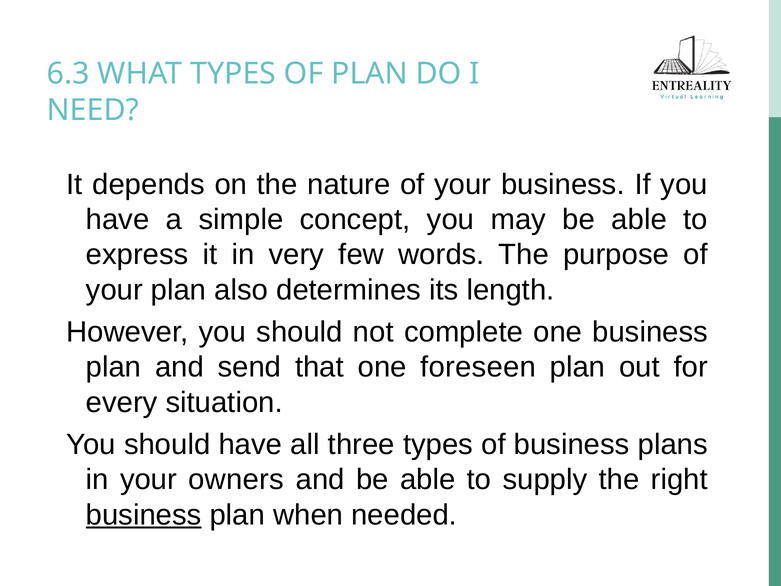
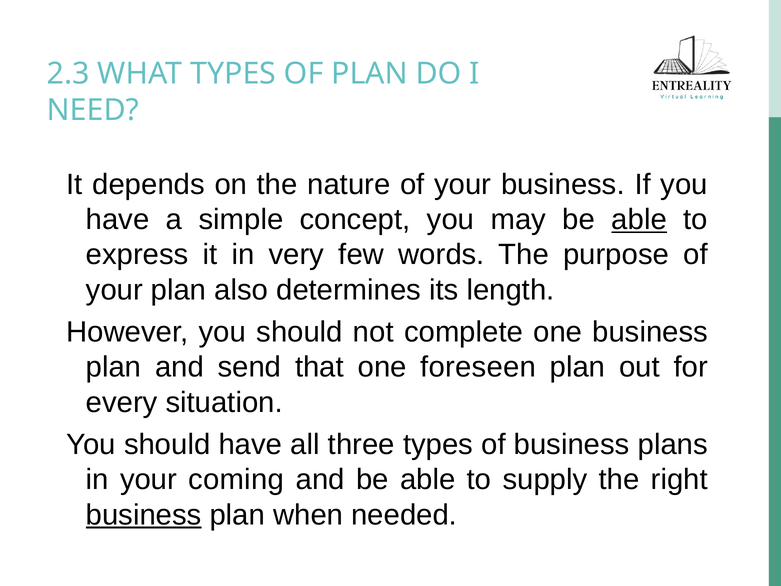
6.3: 6.3 -> 2.3 (68, 74)
able underline: none -> present (639, 219)
owners: owners -> coming (236, 480)
